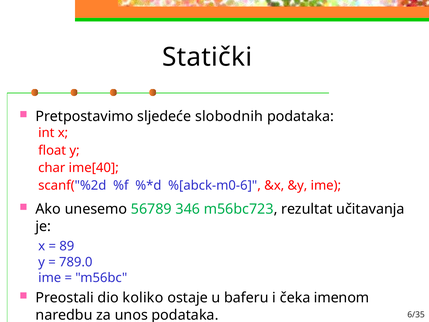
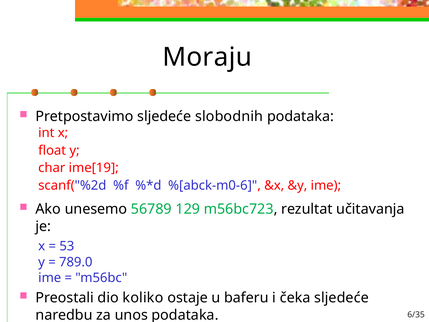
Statički: Statički -> Moraju (207, 57)
ime[40: ime[40 -> ime[19 (94, 168)
346: 346 -> 129 (188, 209)
89: 89 -> 53 (67, 246)
čeka imenom: imenom -> sljedeće (341, 298)
